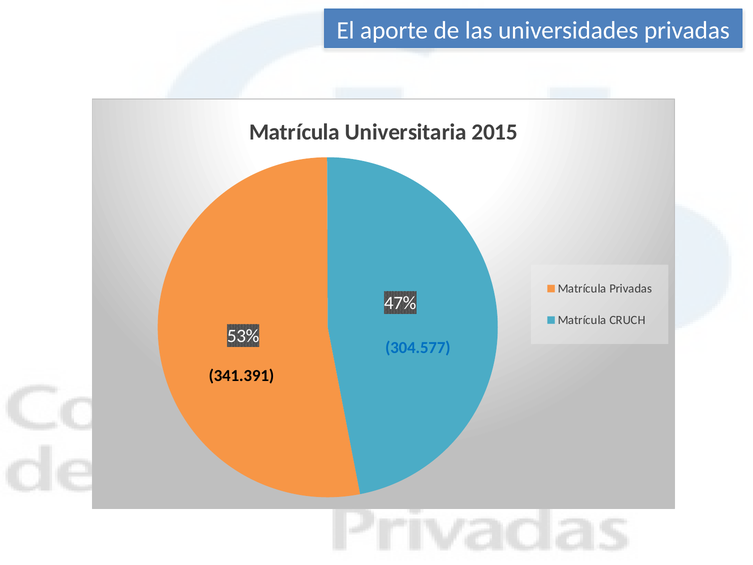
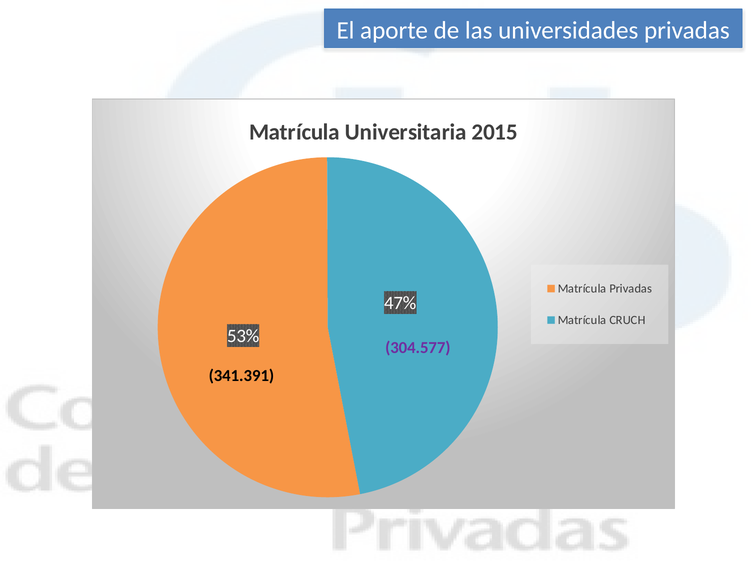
304.577 colour: blue -> purple (418, 348)
